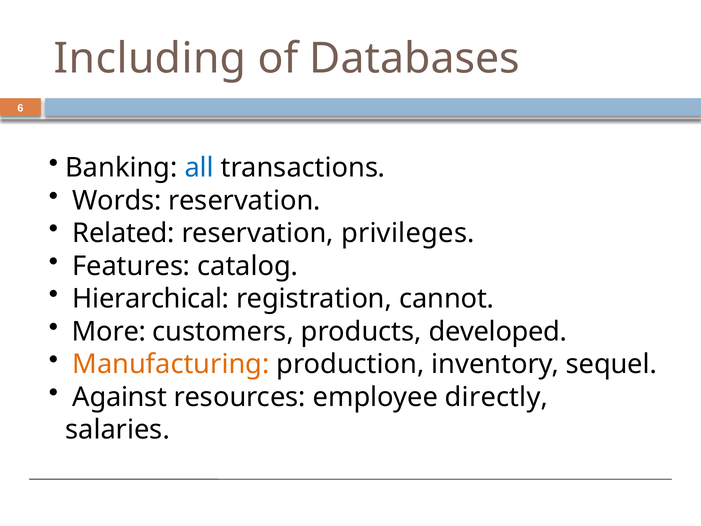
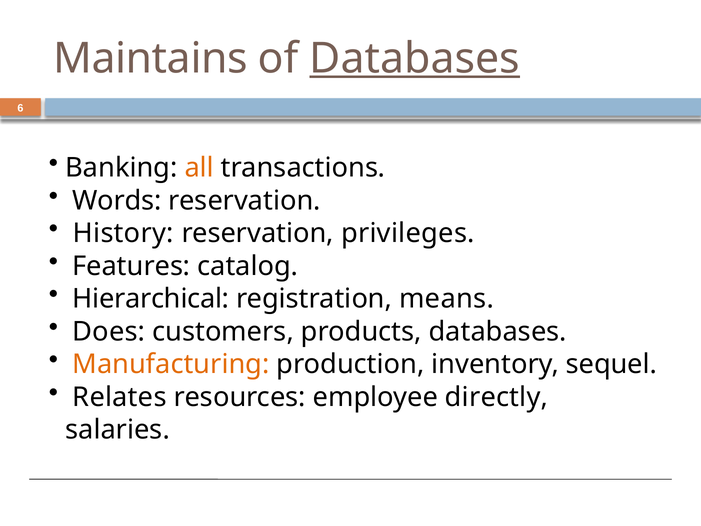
Including: Including -> Maintains (150, 58)
Databases underline: none -> present (415, 58)
all colour: blue -> orange (199, 168)
Related: Related -> History (123, 233)
cannot: cannot -> means (447, 299)
More: More -> Does (109, 331)
products developed: developed -> databases (498, 331)
Against: Against -> Relates (120, 397)
